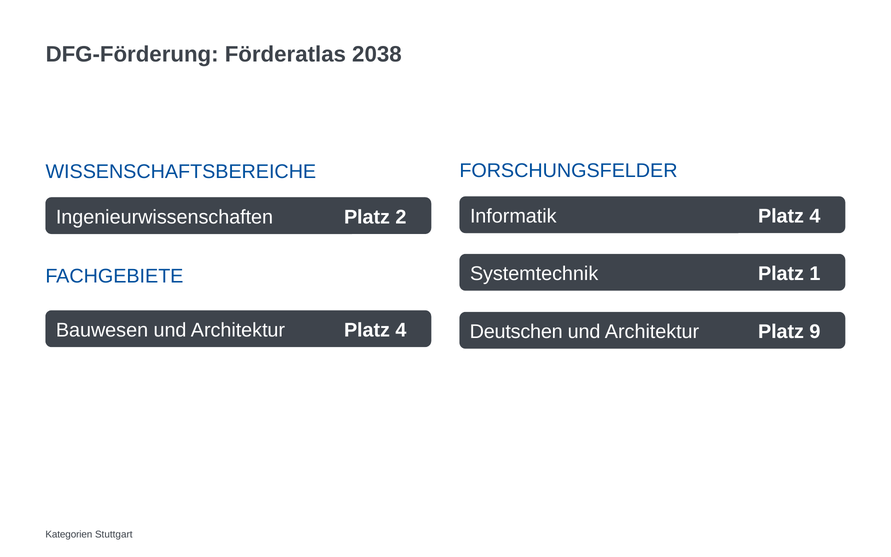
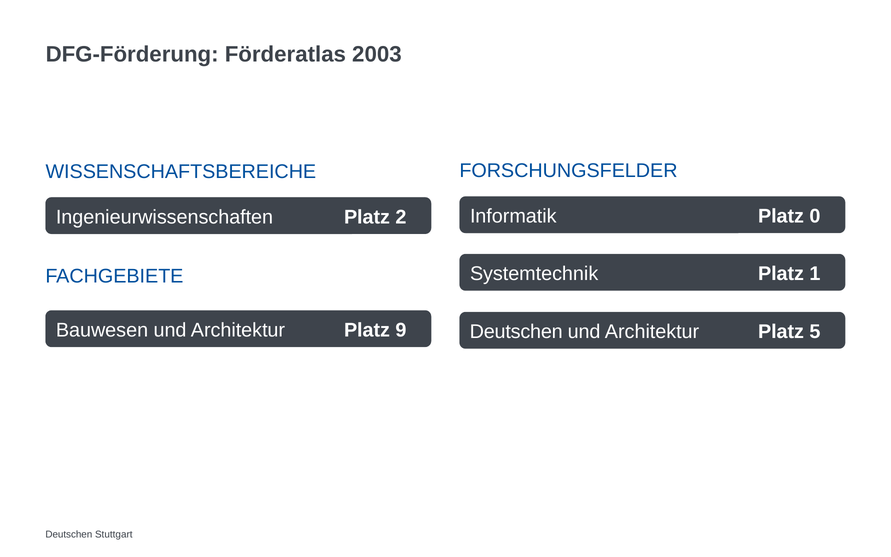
2038: 2038 -> 2003 (377, 54)
Informatik Platz 4: 4 -> 0 (815, 216)
Architektur Platz 4: 4 -> 9 (401, 330)
9: 9 -> 5 (815, 332)
Kategorien: Kategorien -> Deutschen (69, 535)
